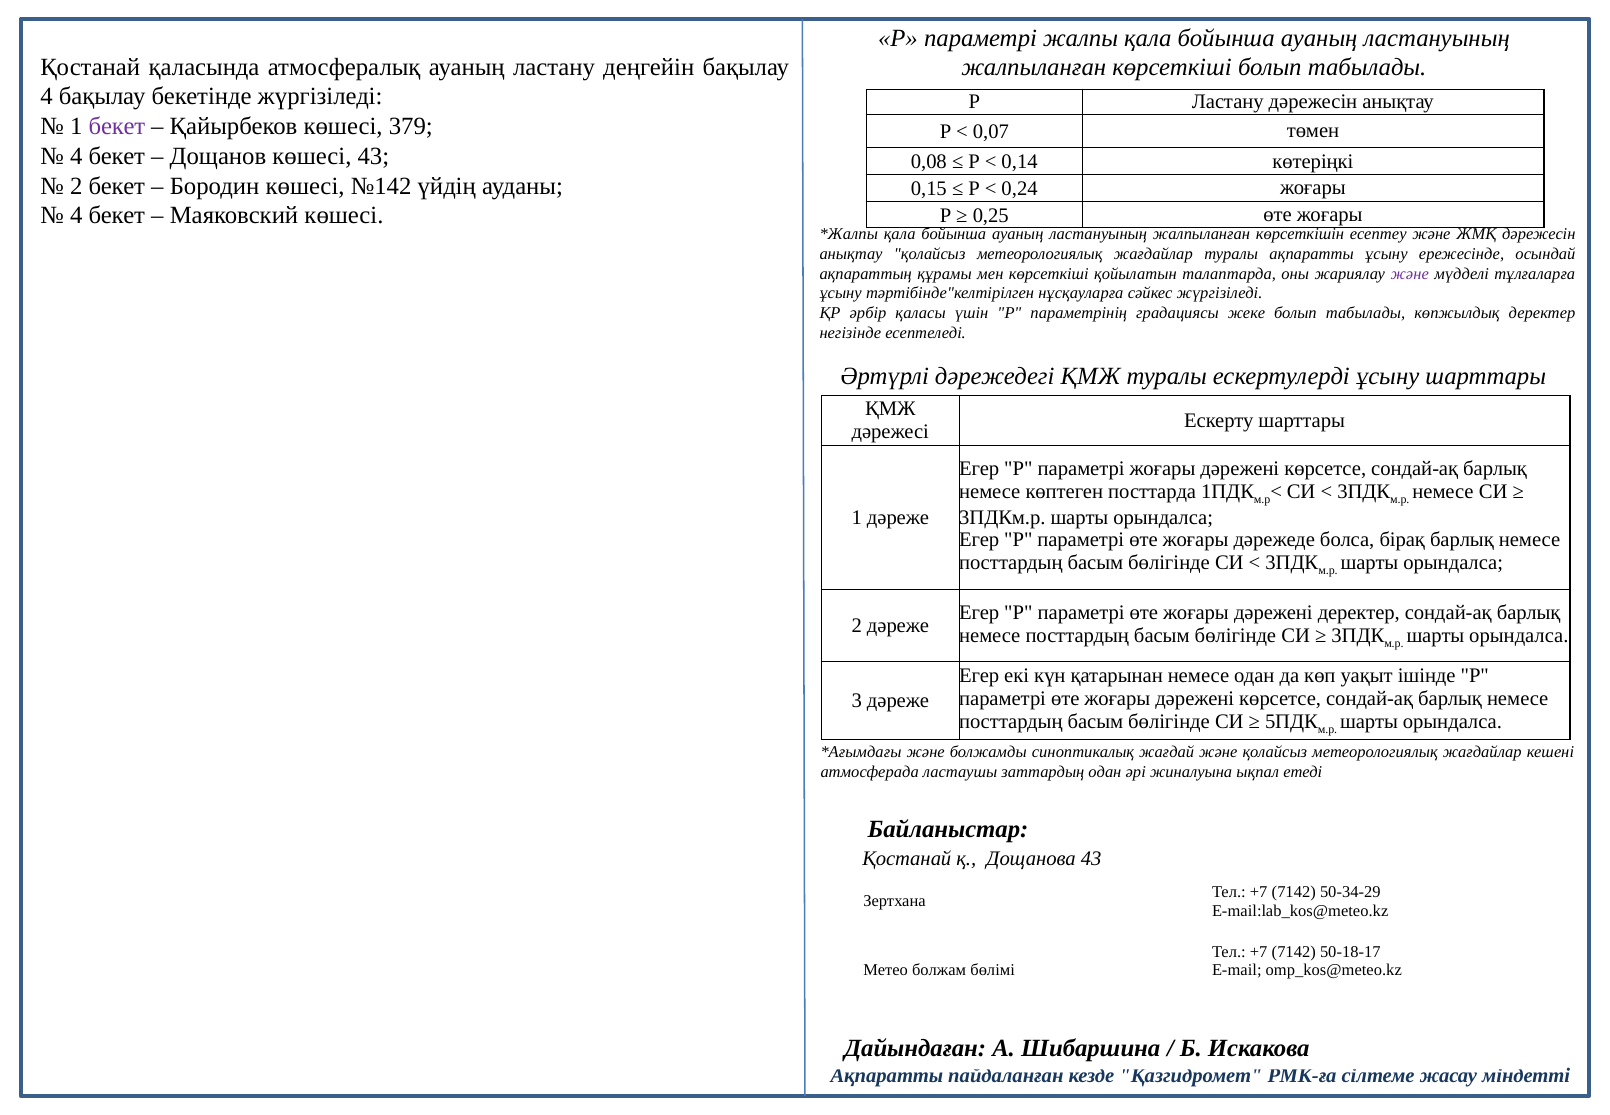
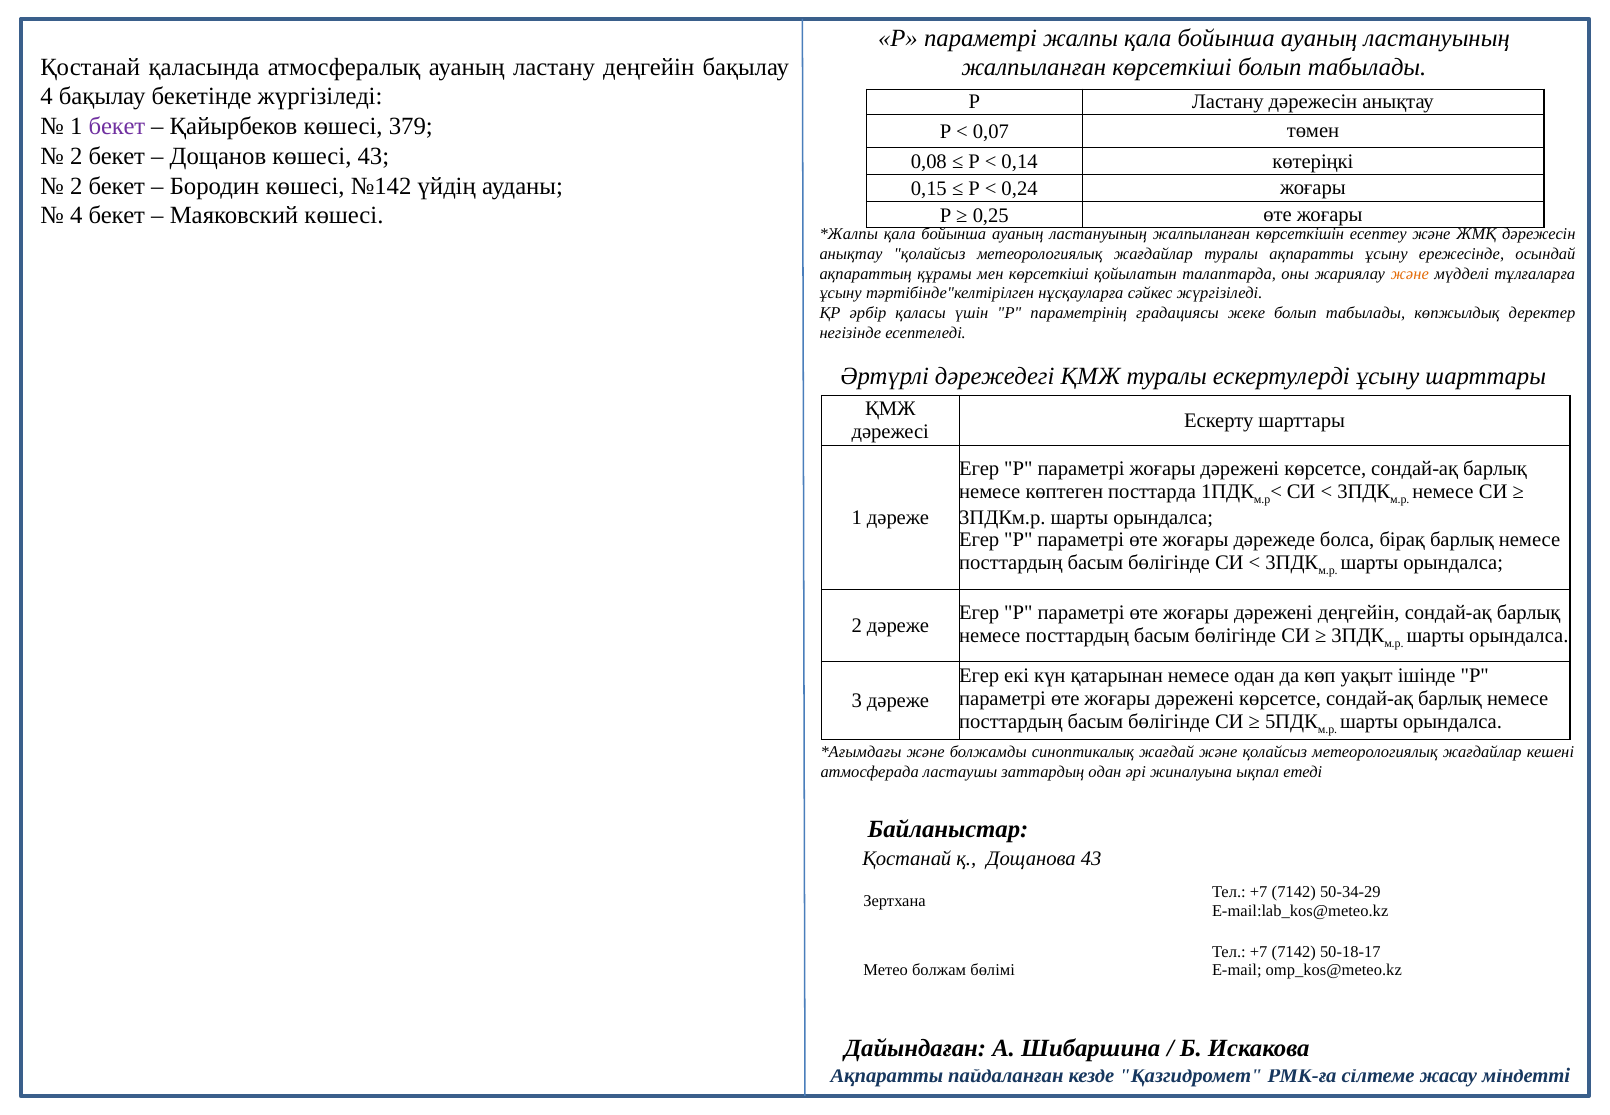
4: 4 -> 2 (76, 156)
және colour: purple -> orange (1410, 274)
дәрежені деректер: деректер -> деңгейін (1359, 612)
